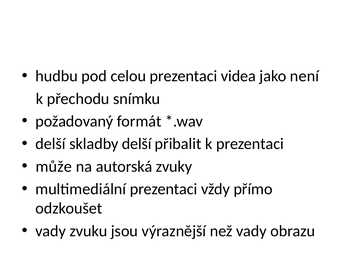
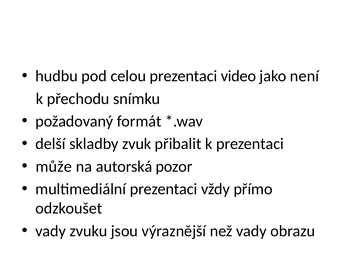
videa: videa -> video (238, 76)
skladby delší: delší -> zvuk (137, 144)
zvuky: zvuky -> pozor (174, 167)
